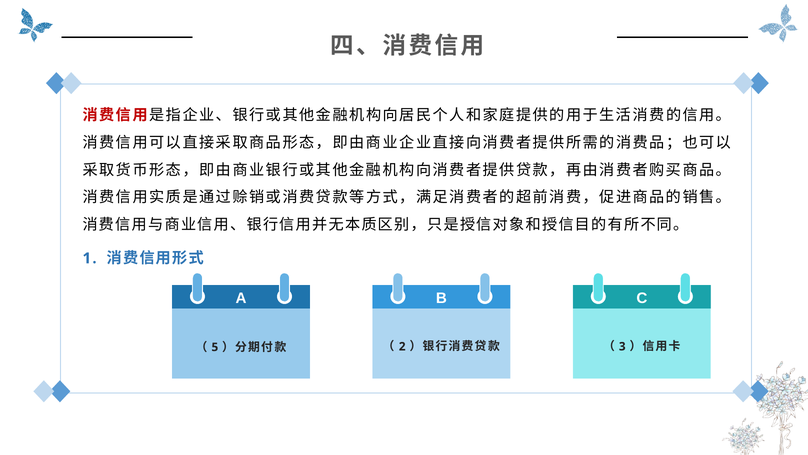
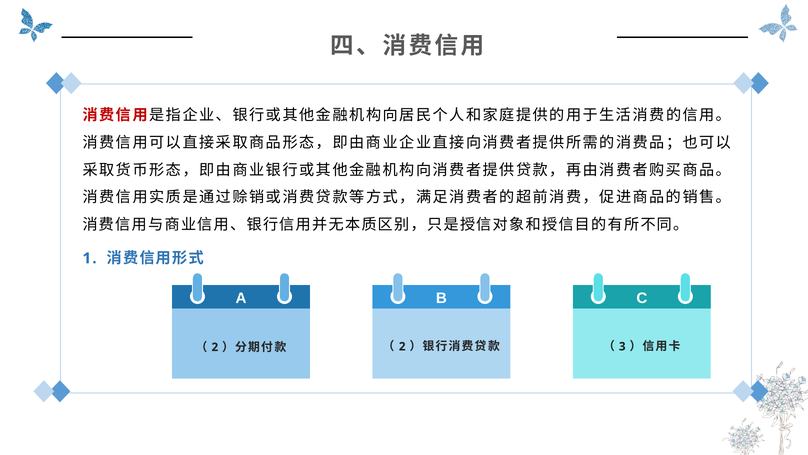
5: 5 -> 2 (215, 347)
